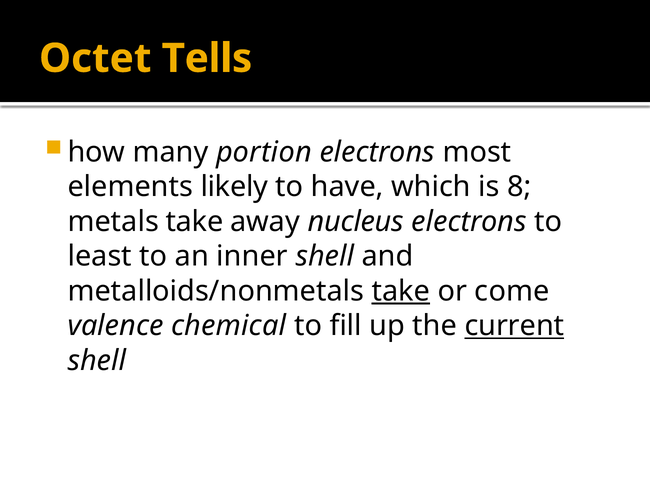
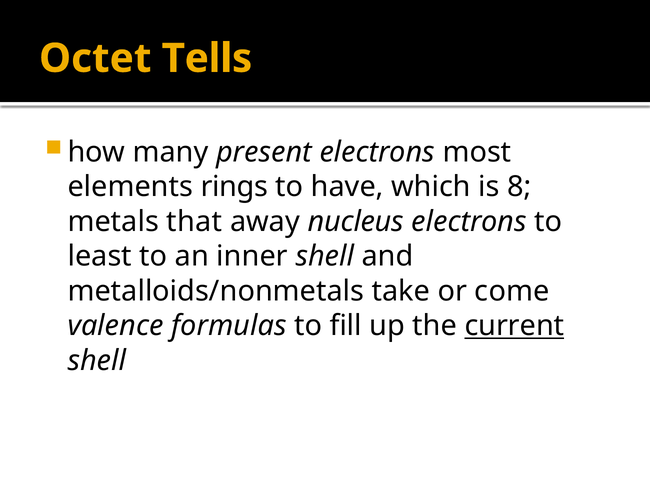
portion: portion -> present (264, 152)
likely: likely -> rings (234, 187)
metals take: take -> that (194, 221)
take underline: present -> none (401, 291)
chemical: chemical -> formulas (229, 325)
